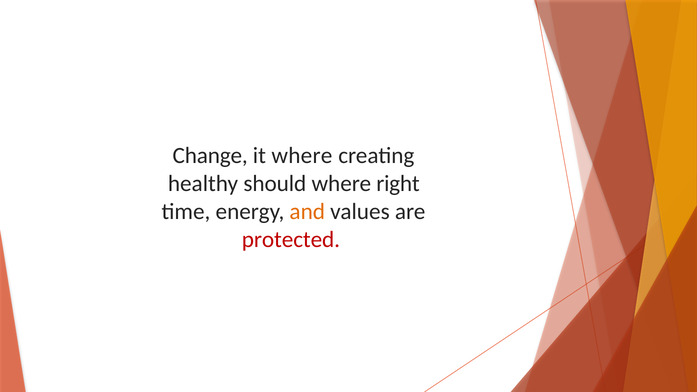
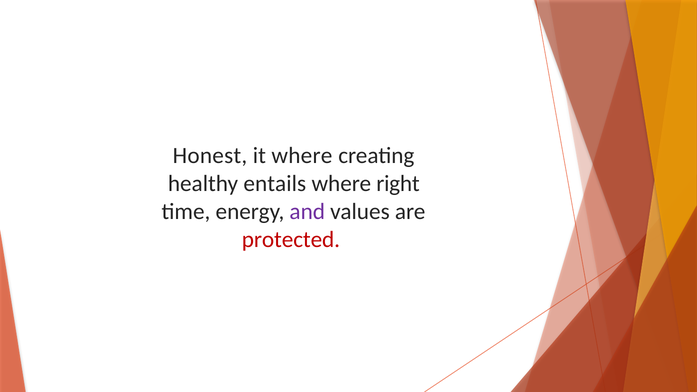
Change: Change -> Honest (210, 156)
should: should -> entails (275, 184)
and colour: orange -> purple (307, 212)
